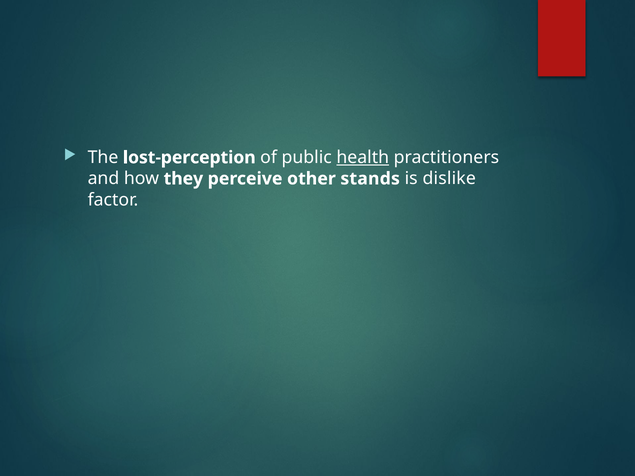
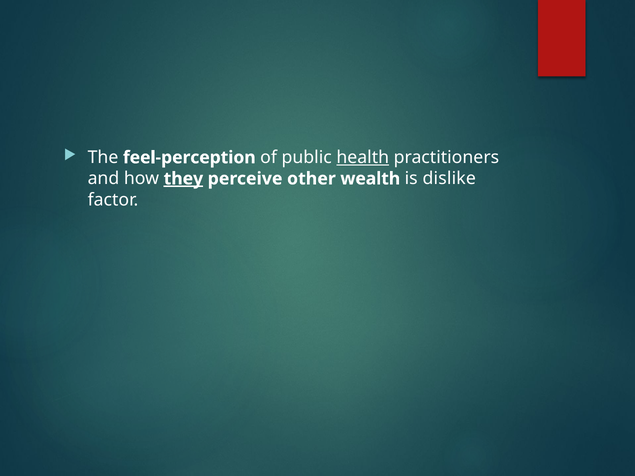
lost-perception: lost-perception -> feel-perception (189, 158)
they underline: none -> present (183, 179)
stands: stands -> wealth (370, 179)
